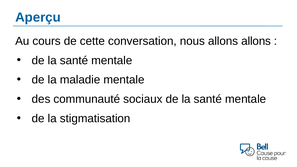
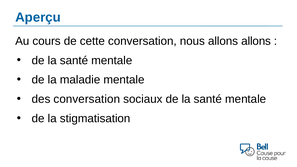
des communauté: communauté -> conversation (87, 99)
